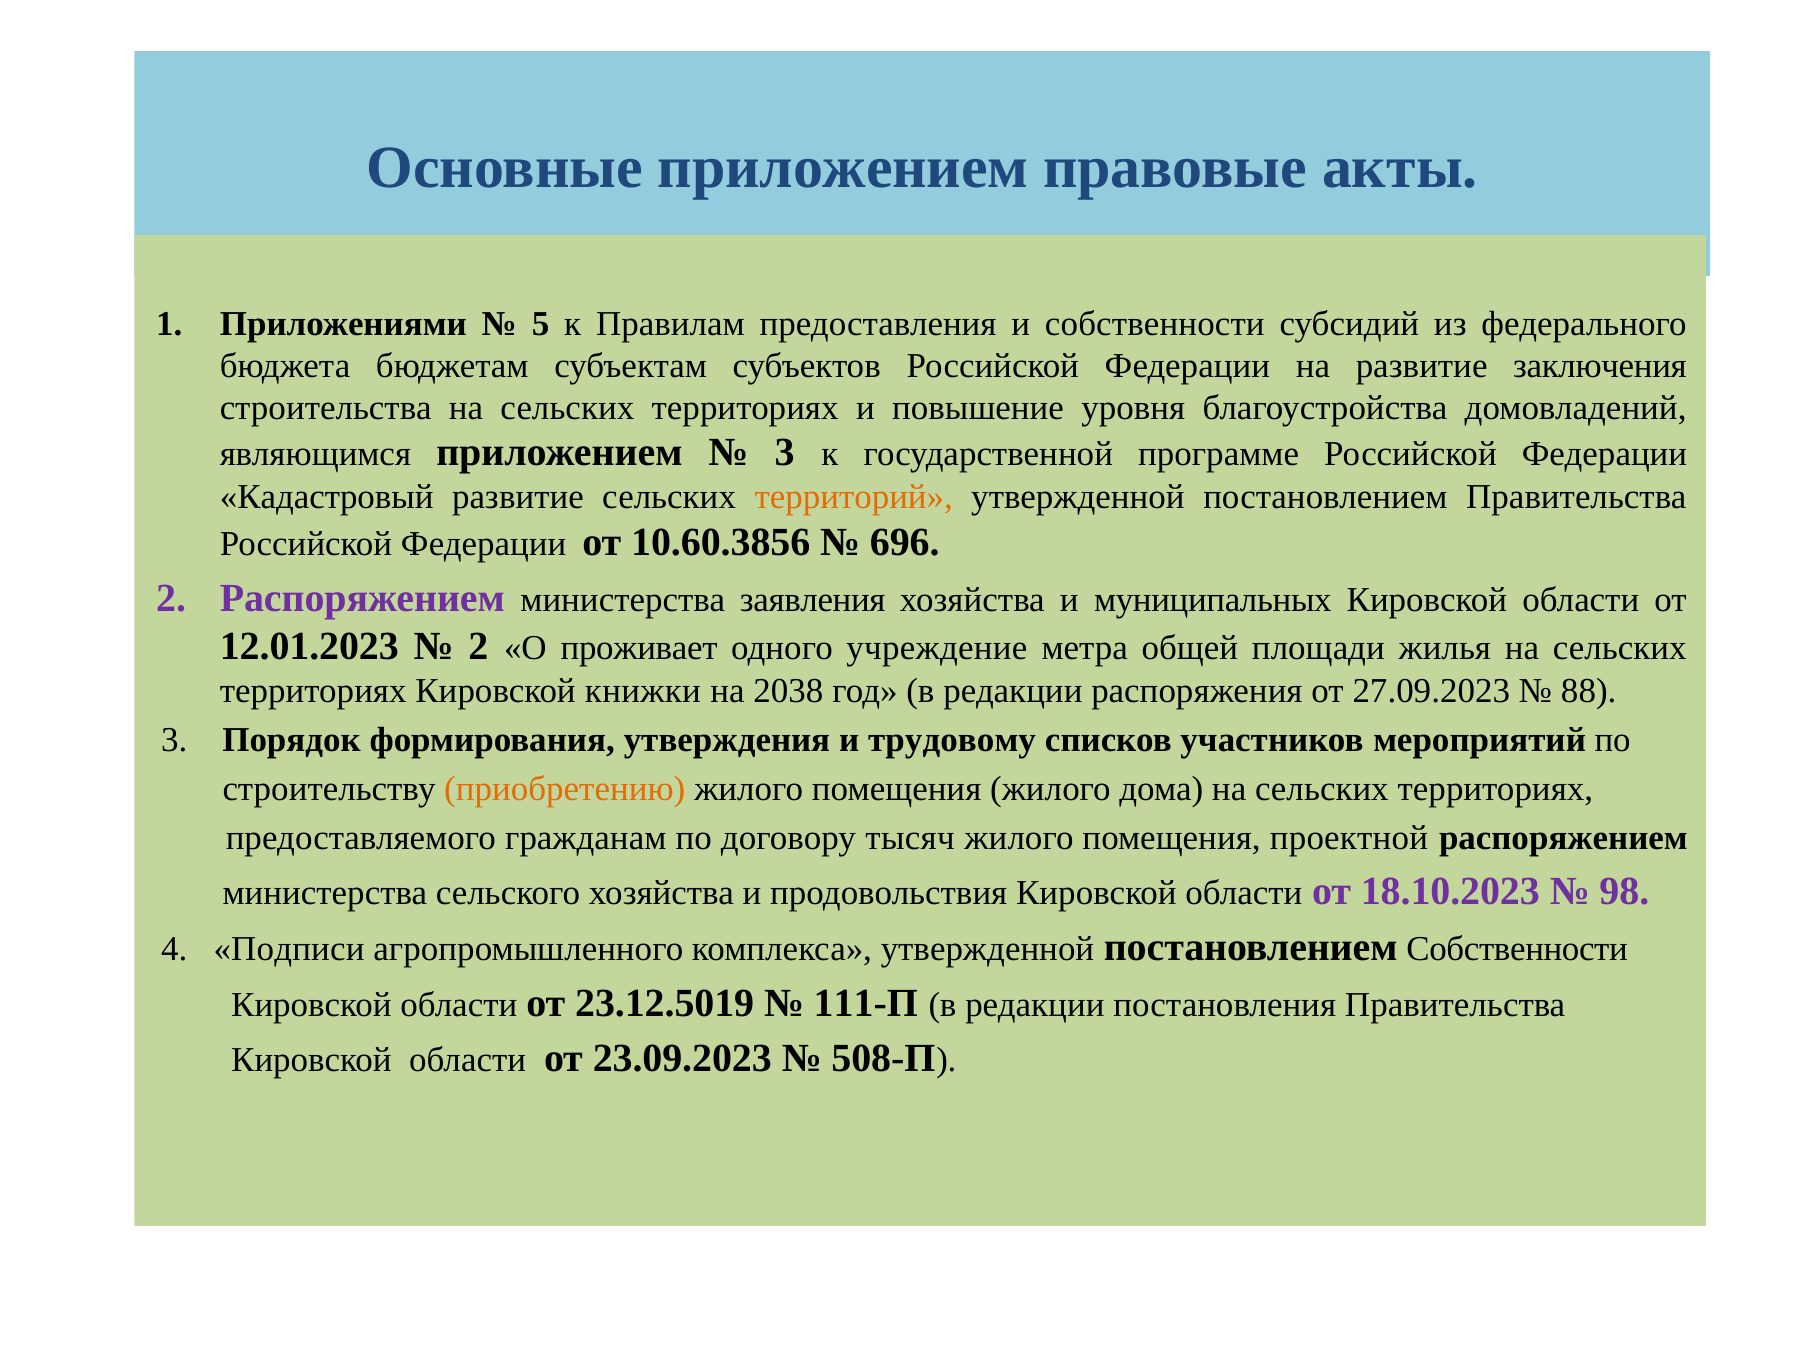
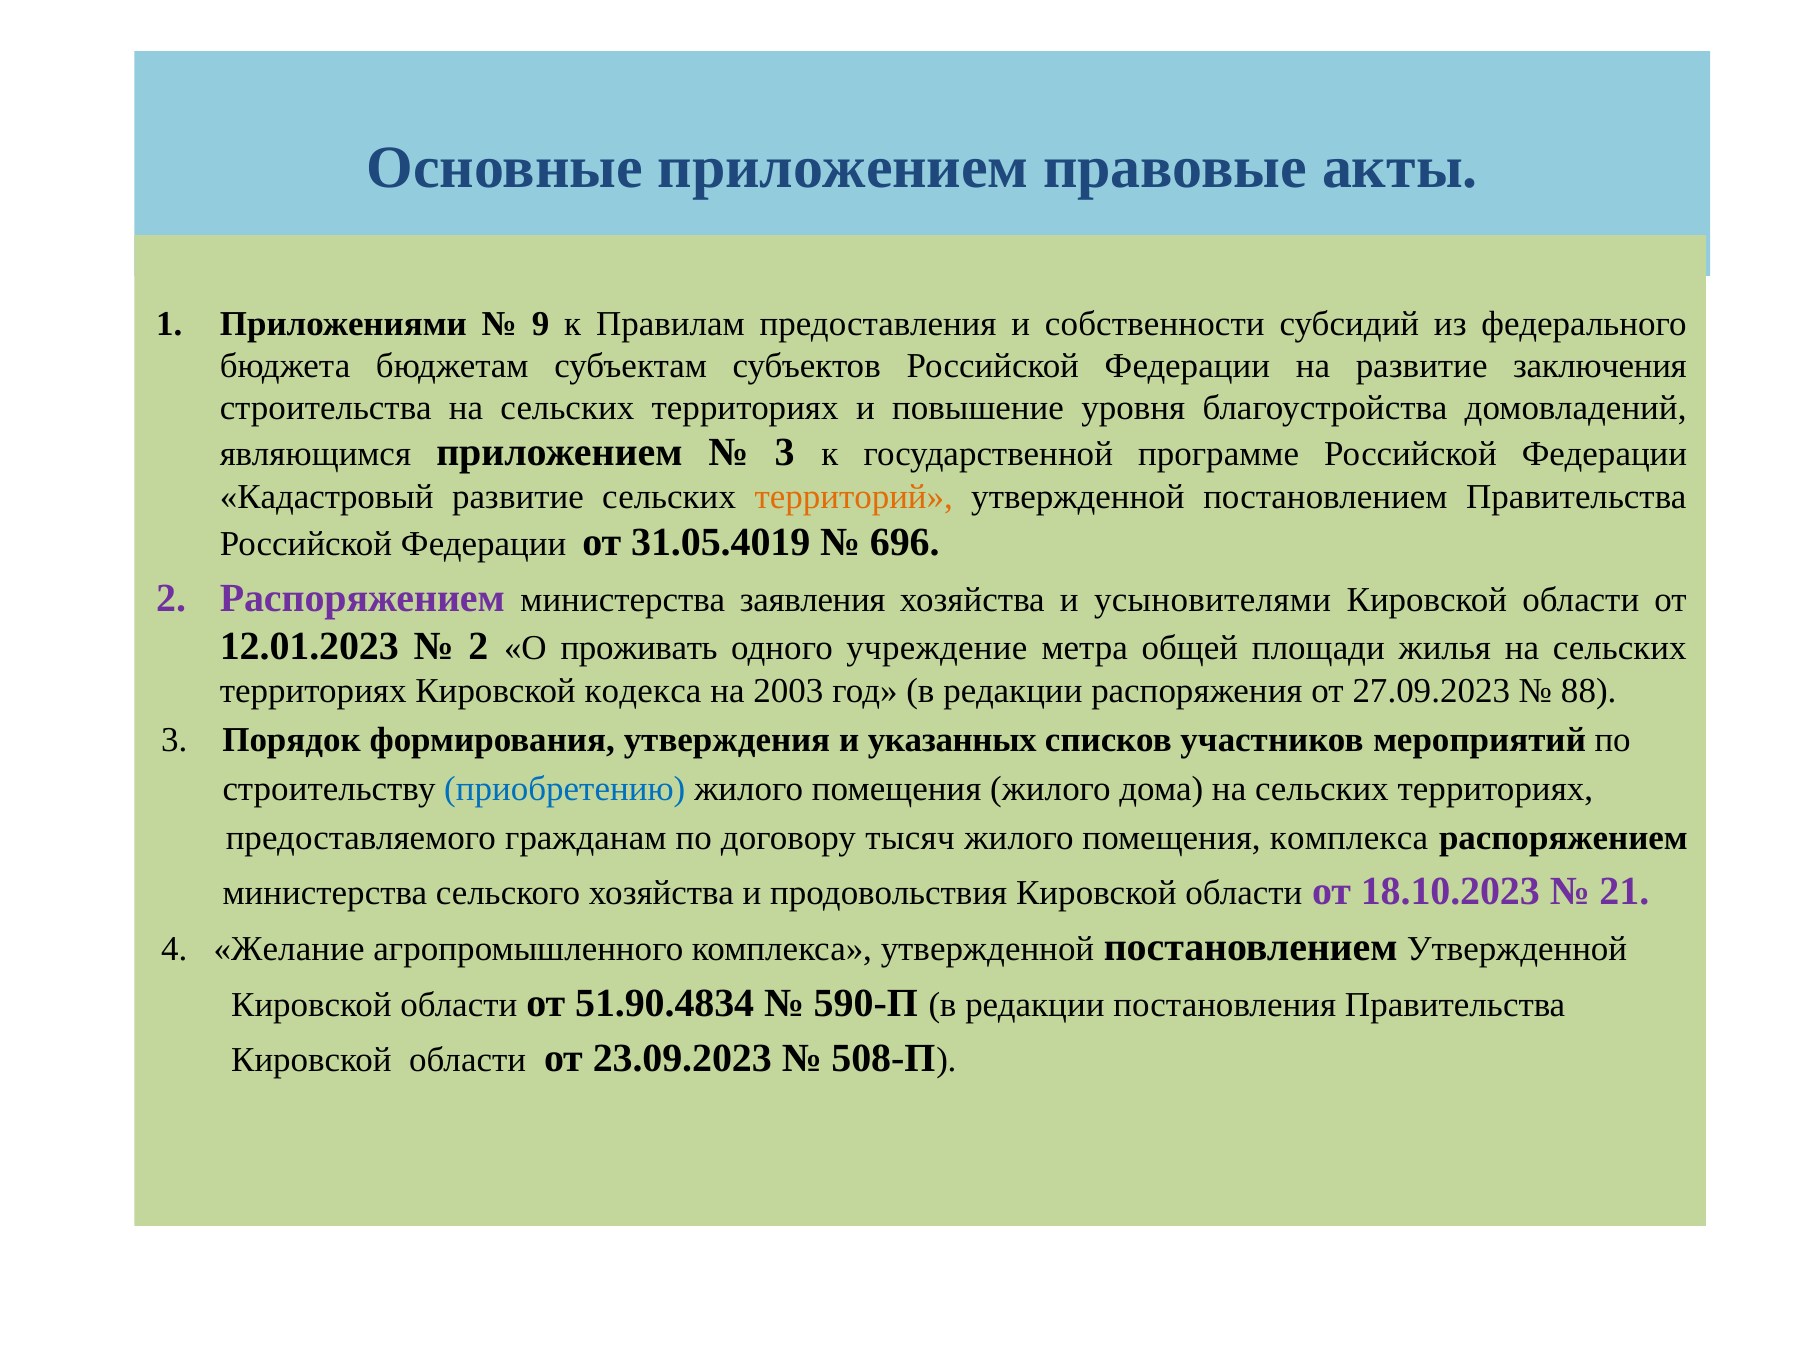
5: 5 -> 9 (541, 324)
10.60.3856: 10.60.3856 -> 31.05.4019 (721, 543)
муниципальных: муниципальных -> усыновителями (1213, 600)
проживает: проживает -> проживать (639, 648)
книжки: книжки -> кодекса (643, 691)
2038: 2038 -> 2003 (788, 691)
трудовому: трудовому -> указанных (952, 740)
приобретению colour: orange -> blue (565, 789)
помещения проектной: проектной -> комплекса (1349, 838)
98: 98 -> 21 (1624, 892)
Подписи: Подписи -> Желание (289, 949)
постановлением Собственности: Собственности -> Утвержденной (1517, 949)
23.12.5019: 23.12.5019 -> 51.90.4834 (665, 1003)
111-П: 111-П -> 590-П (866, 1003)
